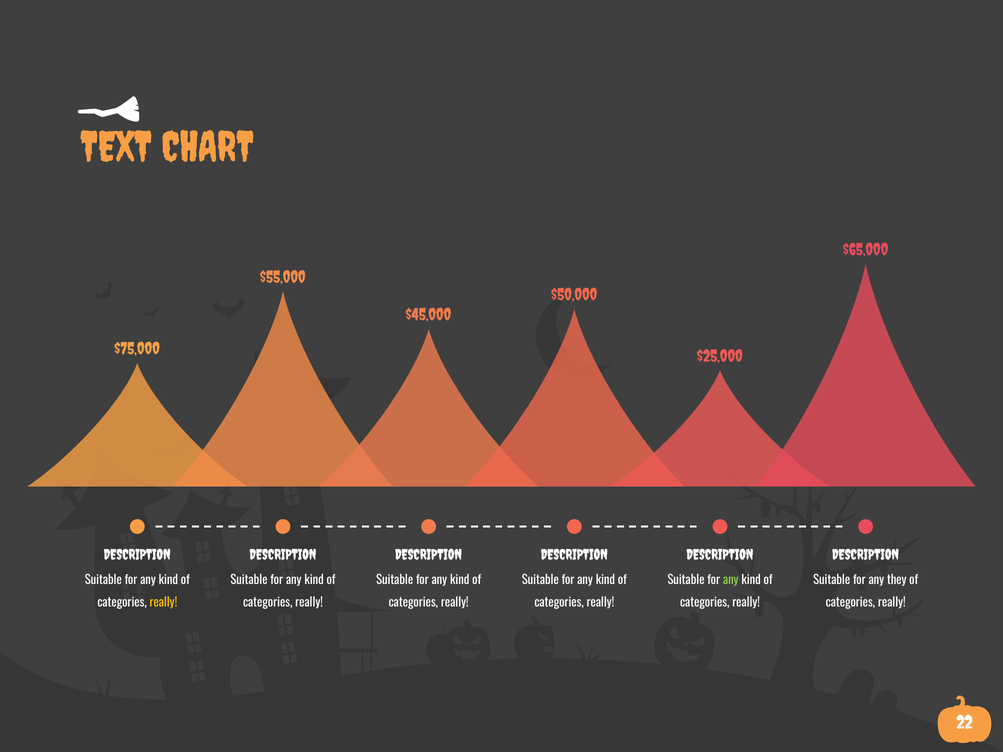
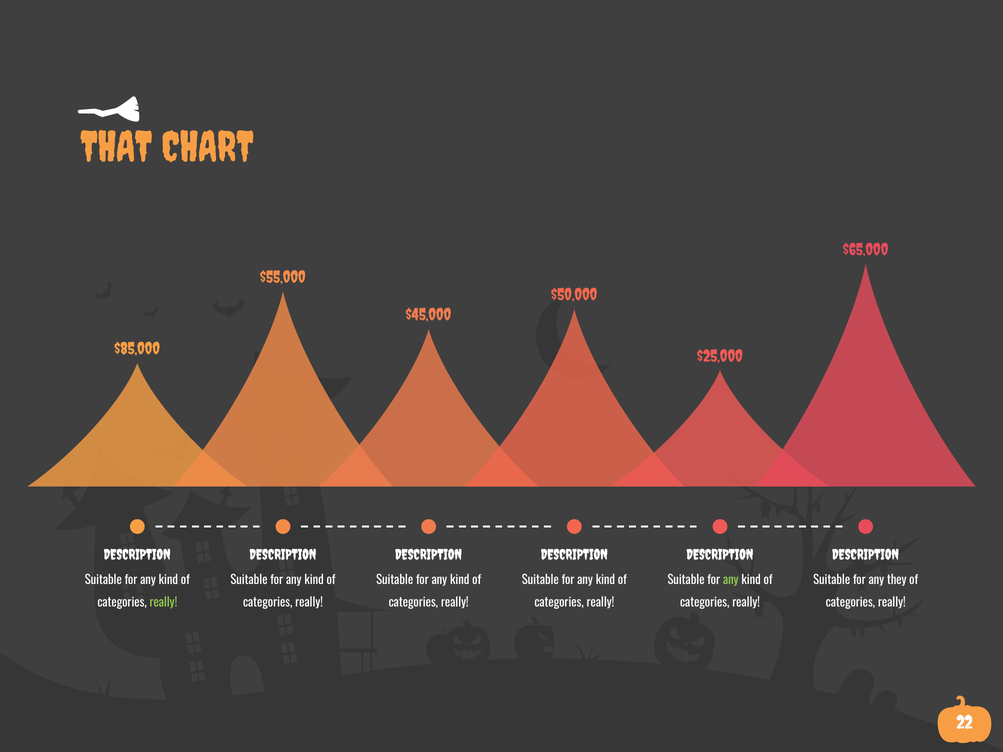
TEXT: TEXT -> THAT (116, 148)
$75,000: $75,000 -> $85,000 (137, 349)
really colour: yellow -> light green (163, 603)
